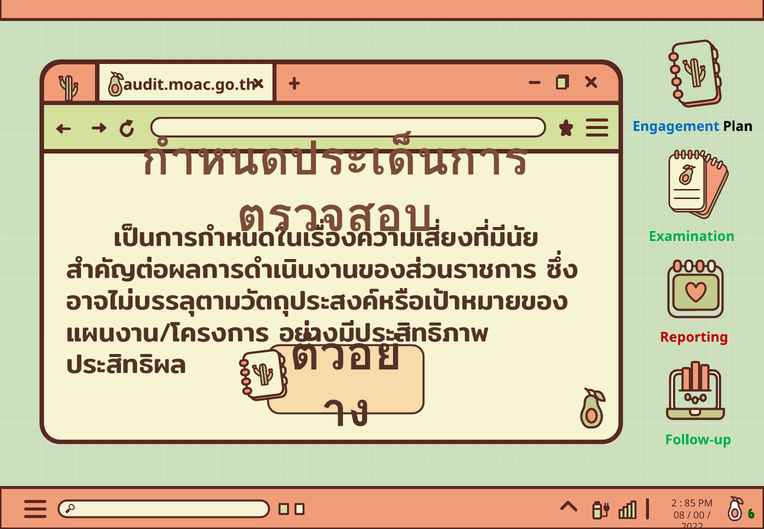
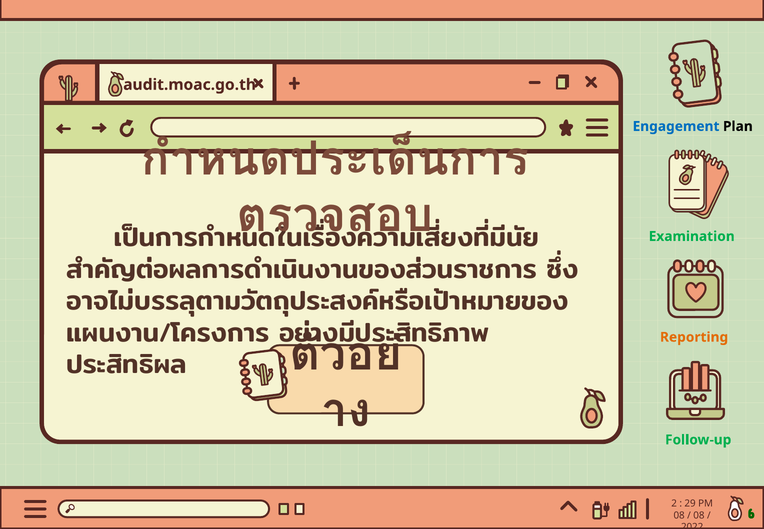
Reporting colour: red -> orange (694, 337)
85: 85 -> 29 (690, 503)
00: 00 -> 08 (699, 515)
